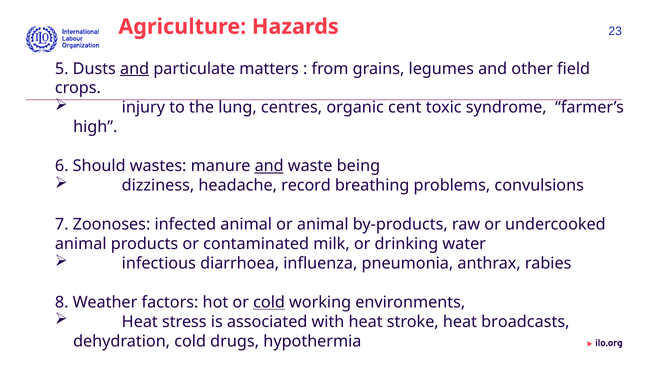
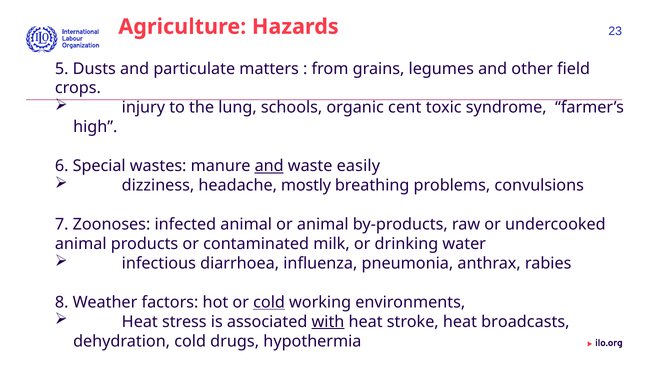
and underline: present -> none (135, 69)
centres: centres -> schools (292, 107)
Should: Should -> Special (99, 166)
being: being -> easily (358, 166)
record: record -> mostly (306, 185)
with underline: none -> present (328, 321)
